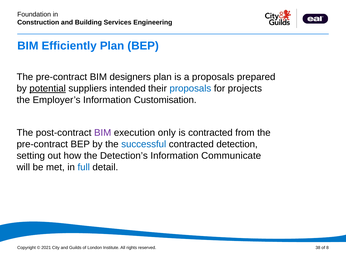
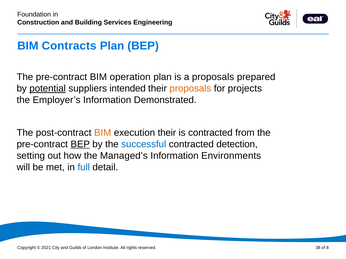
Efficiently: Efficiently -> Contracts (69, 46)
designers: designers -> operation (130, 77)
proposals colour: blue -> orange (190, 89)
Customisation: Customisation -> Demonstrated (165, 100)
BIM colour: purple -> orange (103, 133)
execution only: only -> their (167, 133)
BEP underline: none -> present (80, 144)
Detection’s: Detection’s -> Managed’s (124, 156)
Communicate: Communicate -> Environments (231, 156)
